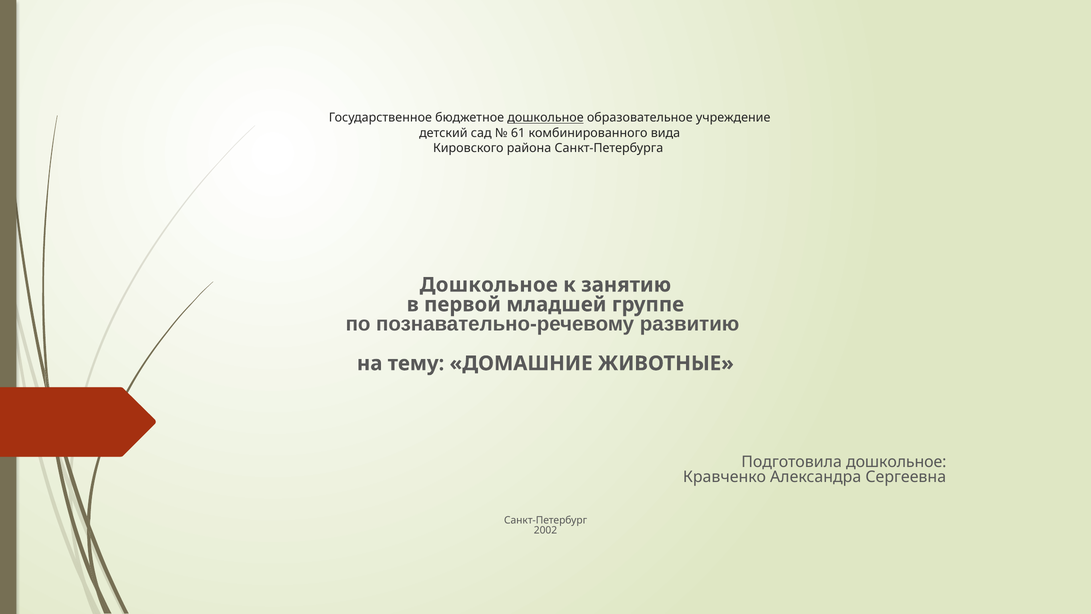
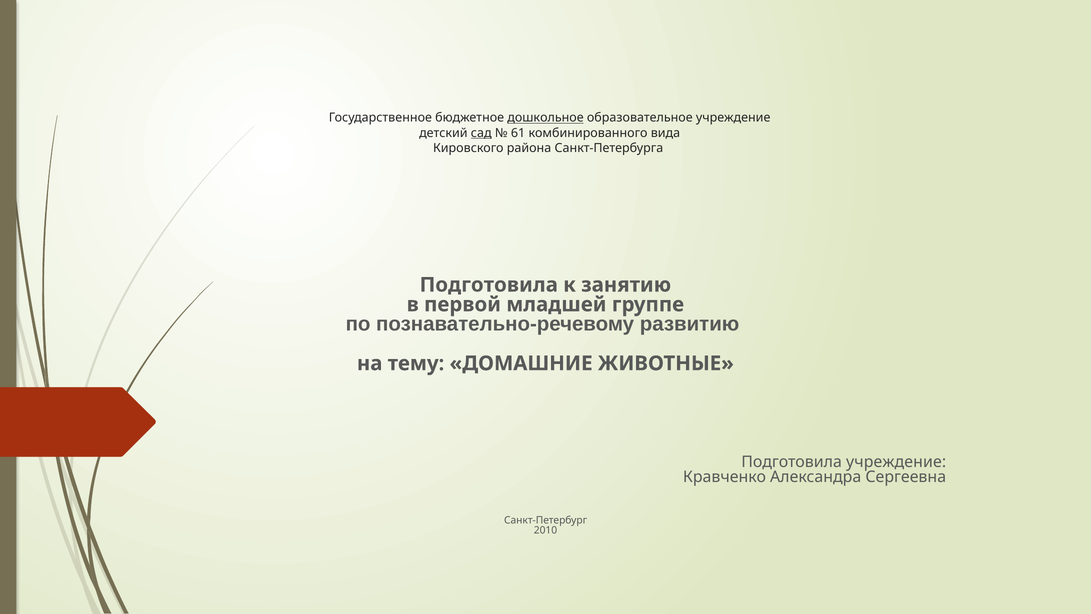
сад underline: none -> present (481, 133)
Дошкольное: Дошкольное -> Подготовила (489, 285)
Подготовила дошкольное: дошкольное -> учреждение (896, 462)
2002: 2002 -> 2010 (545, 530)
